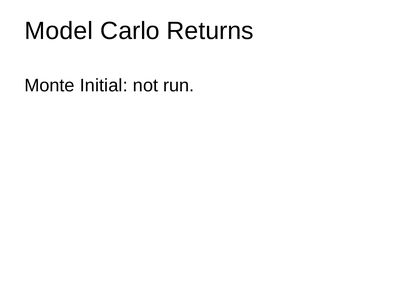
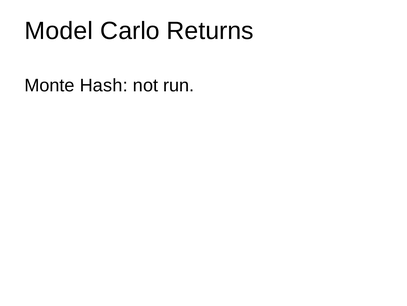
Initial: Initial -> Hash (104, 85)
